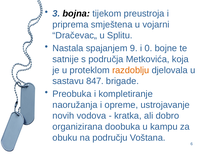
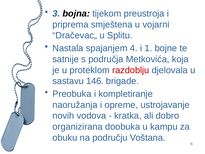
9: 9 -> 4 (134, 48)
0: 0 -> 1 (148, 48)
razdoblju colour: orange -> red (131, 70)
847: 847 -> 146 (95, 81)
